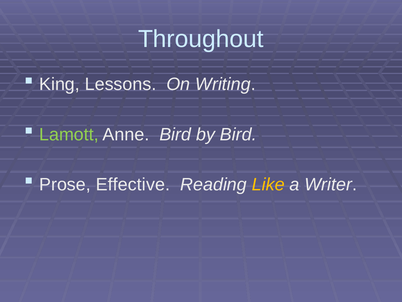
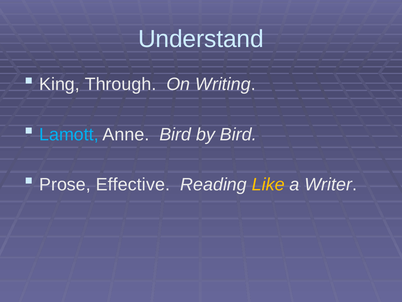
Throughout: Throughout -> Understand (201, 39)
Lessons: Lessons -> Through (121, 84)
Lamott colour: light green -> light blue (69, 134)
